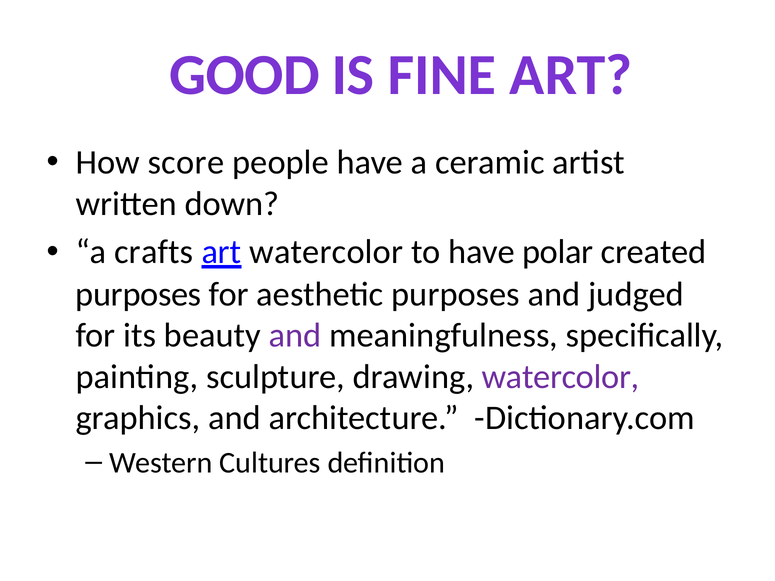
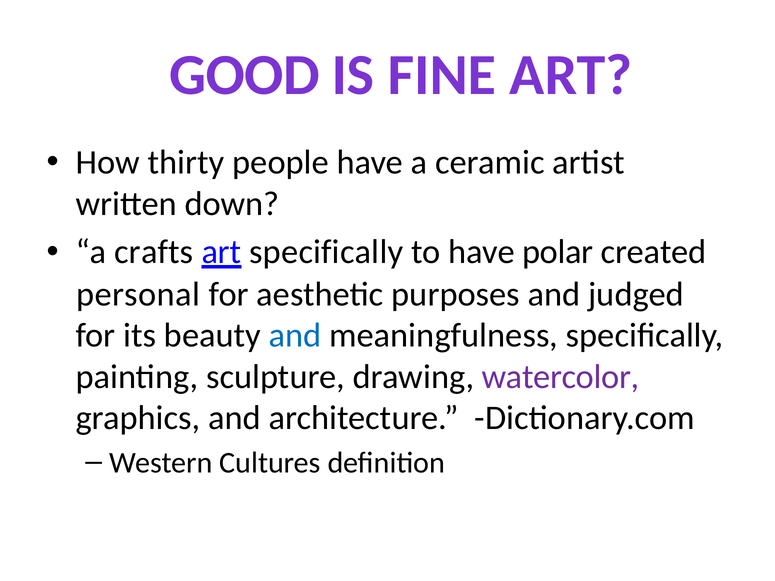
score: score -> thirty (186, 163)
watercolor: watercolor -> specifically (326, 252)
purposes: purposes -> personal (138, 294)
and colour: purple -> blue (295, 336)
